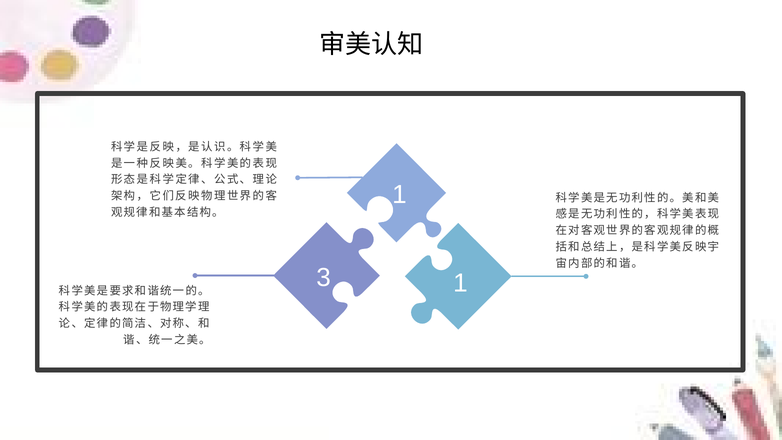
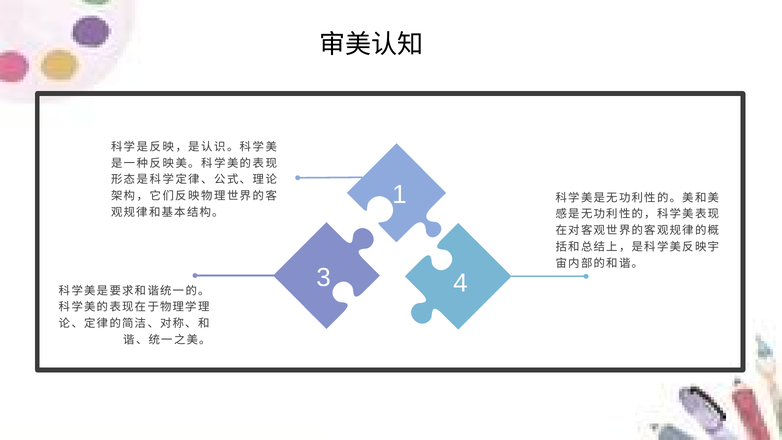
3 1: 1 -> 4 (460, 283)
